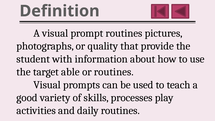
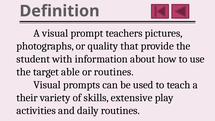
prompt routines: routines -> teachers (124, 33)
good: good -> their (27, 98)
processes: processes -> extensive (132, 98)
